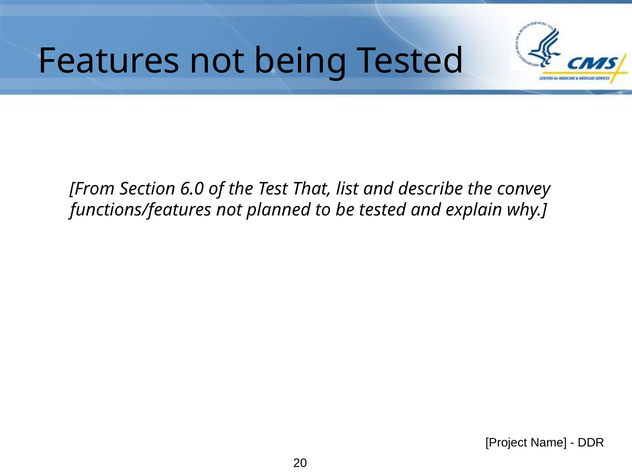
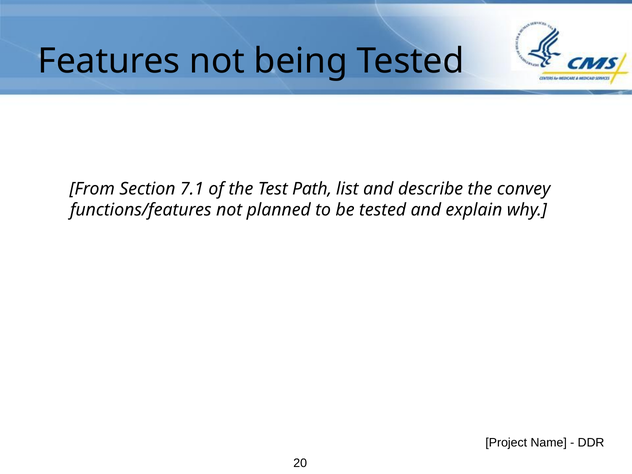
6.0: 6.0 -> 7.1 (192, 189)
That: That -> Path (312, 189)
